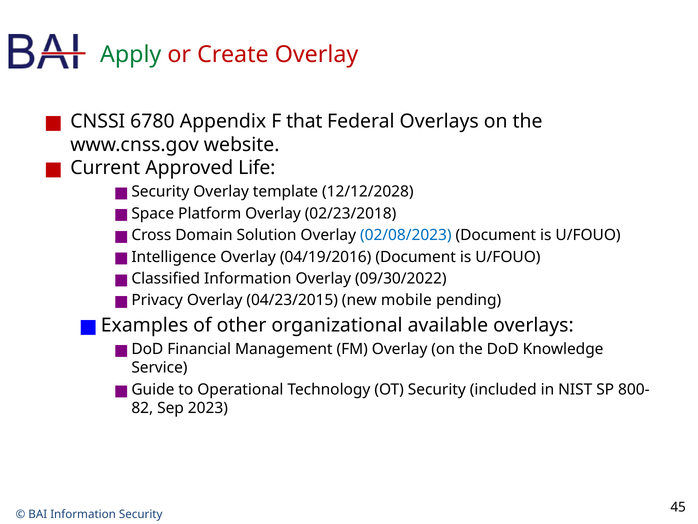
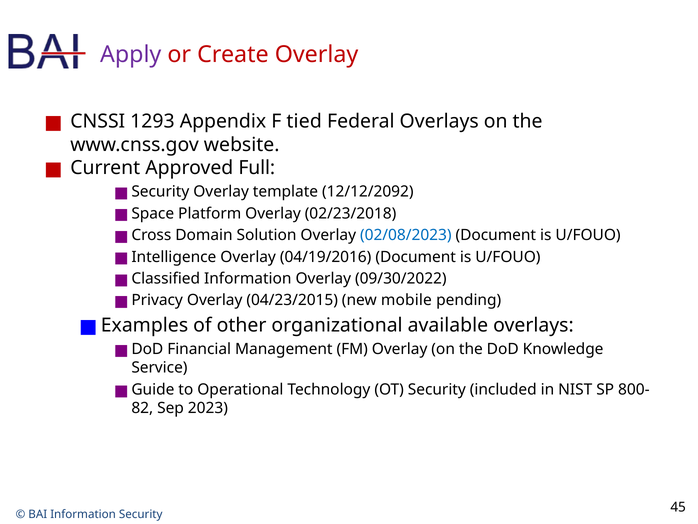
Apply colour: green -> purple (131, 55)
6780: 6780 -> 1293 (152, 121)
that: that -> tied (304, 121)
Life: Life -> Full (257, 168)
12/12/2028: 12/12/2028 -> 12/12/2092 (368, 192)
